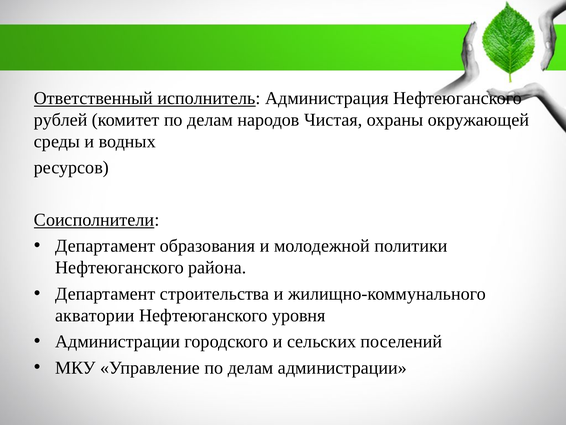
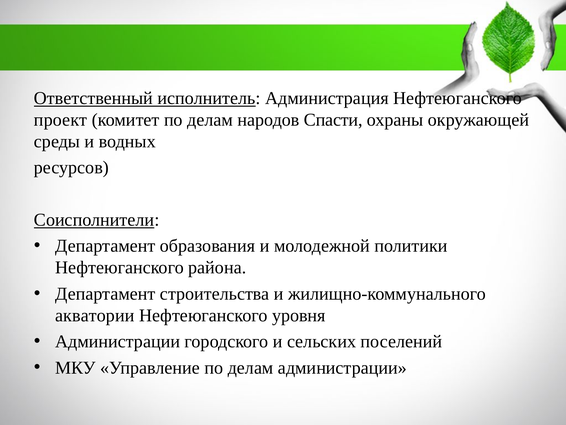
рублей: рублей -> проект (61, 120)
Чистая: Чистая -> Спасти (333, 120)
